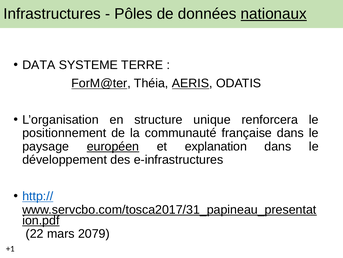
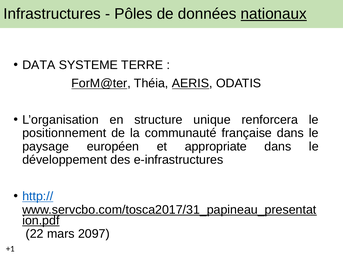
européen underline: present -> none (113, 146)
explanation: explanation -> appropriate (216, 146)
2079: 2079 -> 2097 (94, 233)
